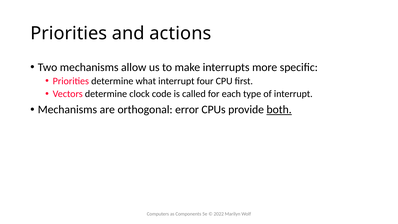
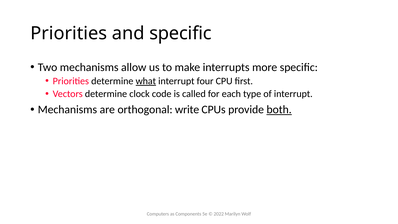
and actions: actions -> specific (181, 33)
what underline: none -> present (146, 81)
error: error -> write (187, 110)
